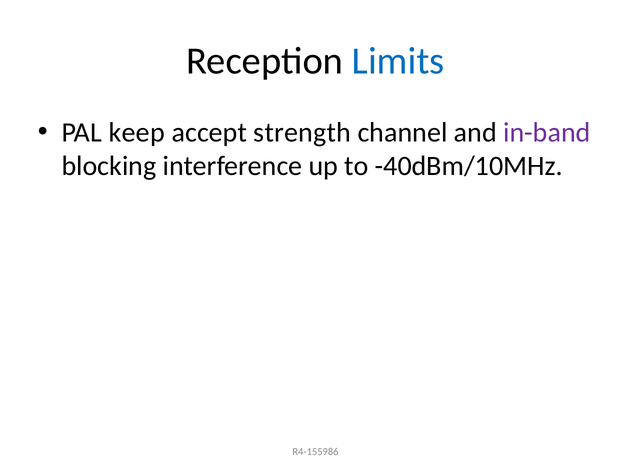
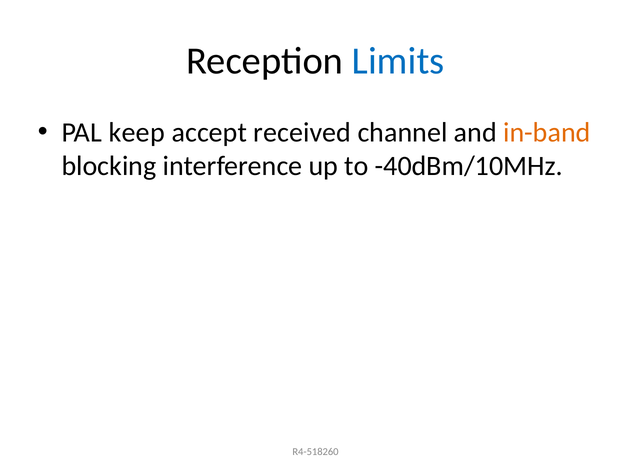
strength: strength -> received (302, 132)
in-band colour: purple -> orange (547, 132)
R4-155986: R4-155986 -> R4-518260 (315, 452)
